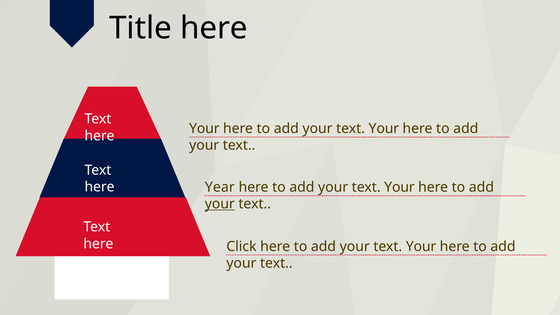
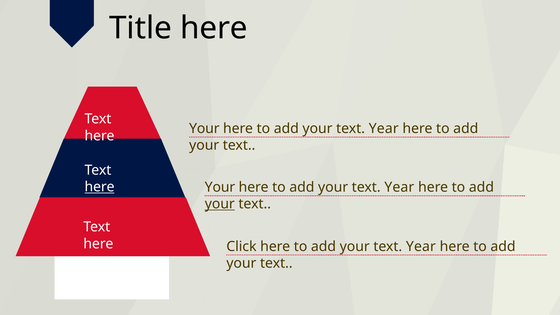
Your: Your -> Year (384, 128)
here underline: none -> present (100, 187)
Year: Year -> Your (220, 187)
Your: Your -> Year (399, 187)
Your: Your -> Year (421, 246)
